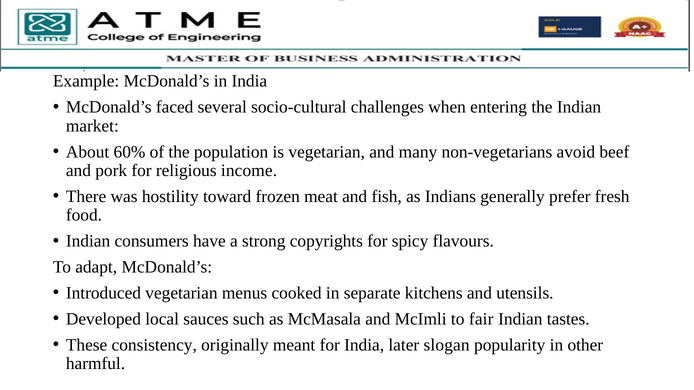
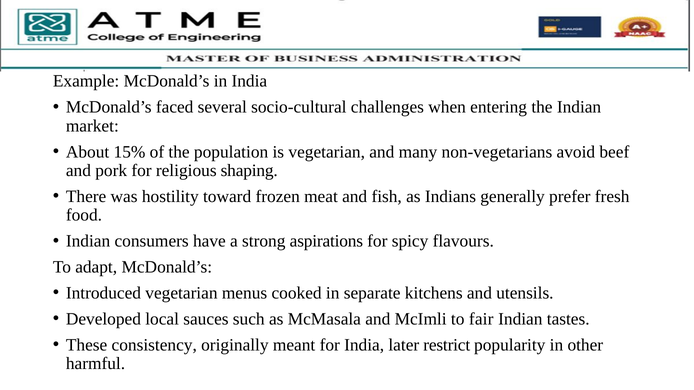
60%: 60% -> 15% (130, 152)
income: income -> shaping (249, 171)
copyrights: copyrights -> aspirations (326, 241)
slogan: slogan -> restrict (447, 345)
